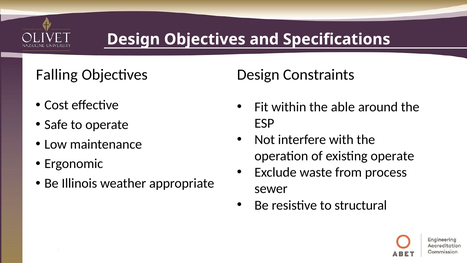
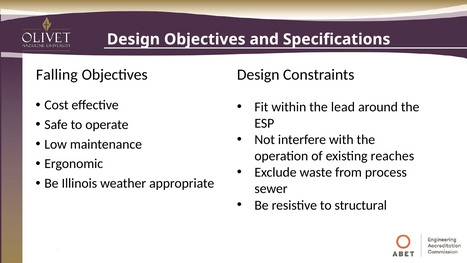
able: able -> lead (343, 107)
existing operate: operate -> reaches (392, 156)
